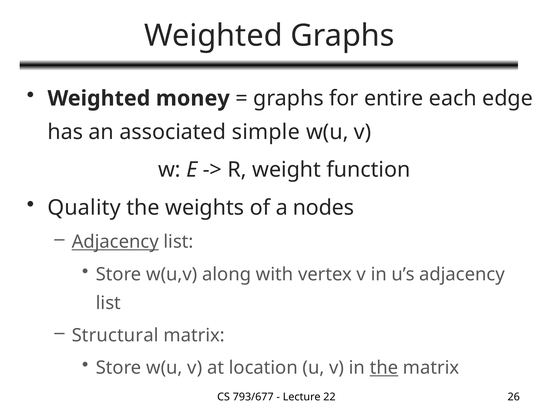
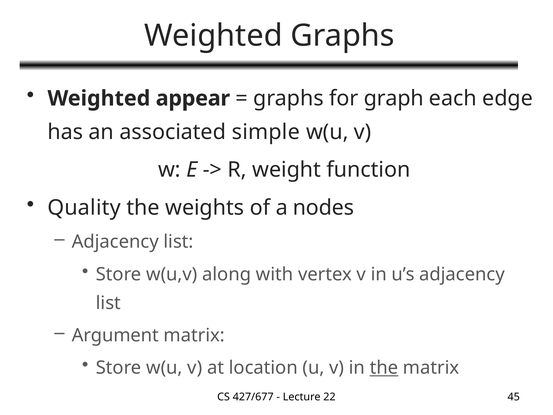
money: money -> appear (193, 98)
entire: entire -> graph (394, 98)
Adjacency underline: present -> none (115, 242)
Structural: Structural -> Argument (115, 335)
793/677: 793/677 -> 427/677 (253, 397)
26: 26 -> 45 (514, 397)
